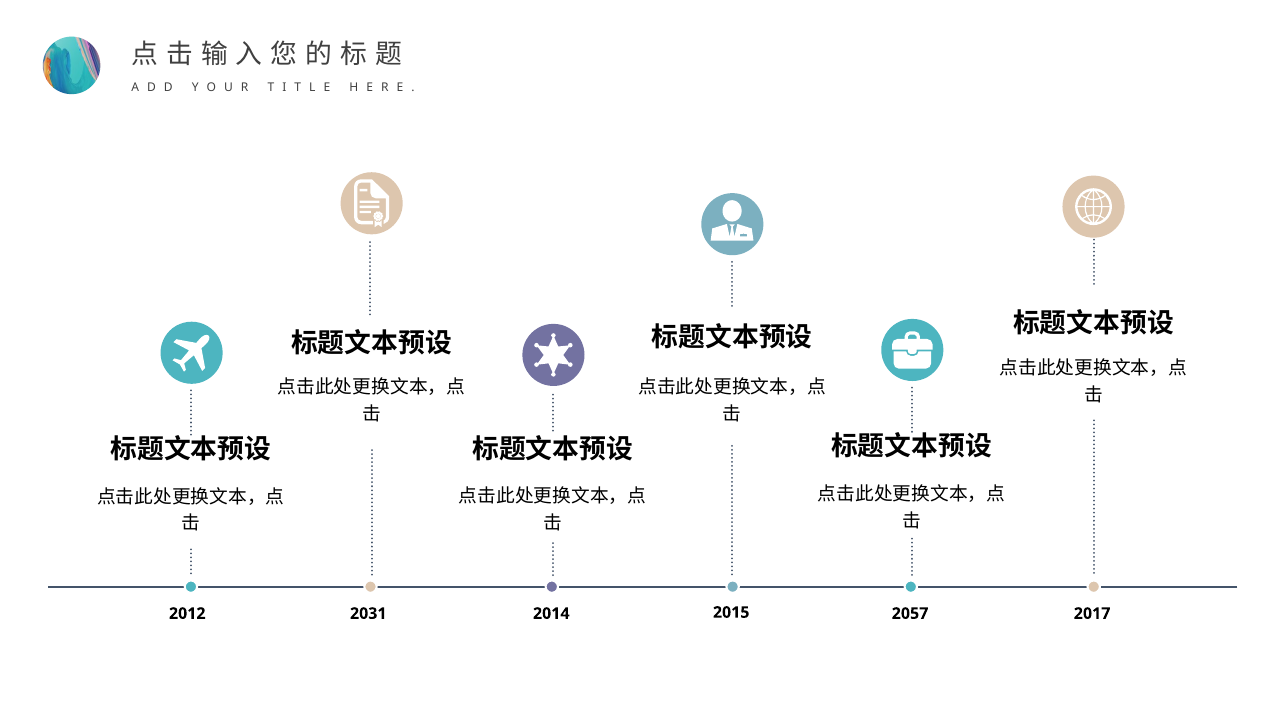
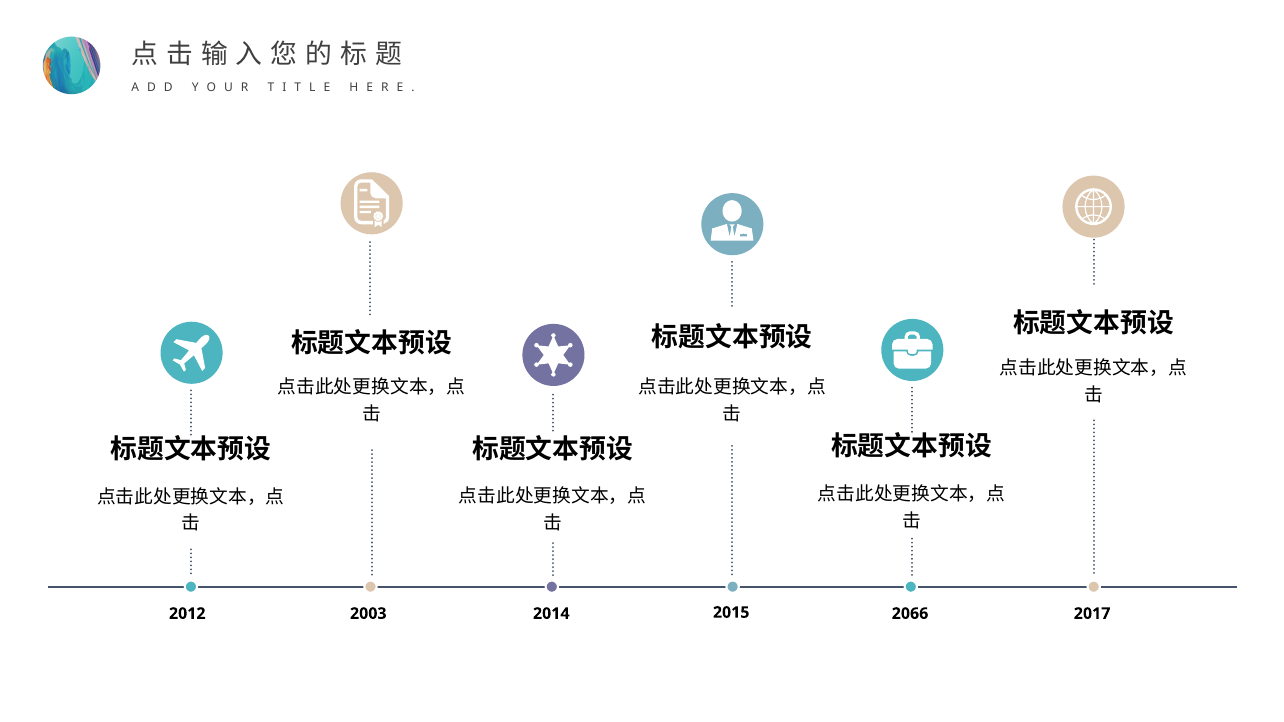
2031: 2031 -> 2003 (368, 614)
2057: 2057 -> 2066 (910, 614)
